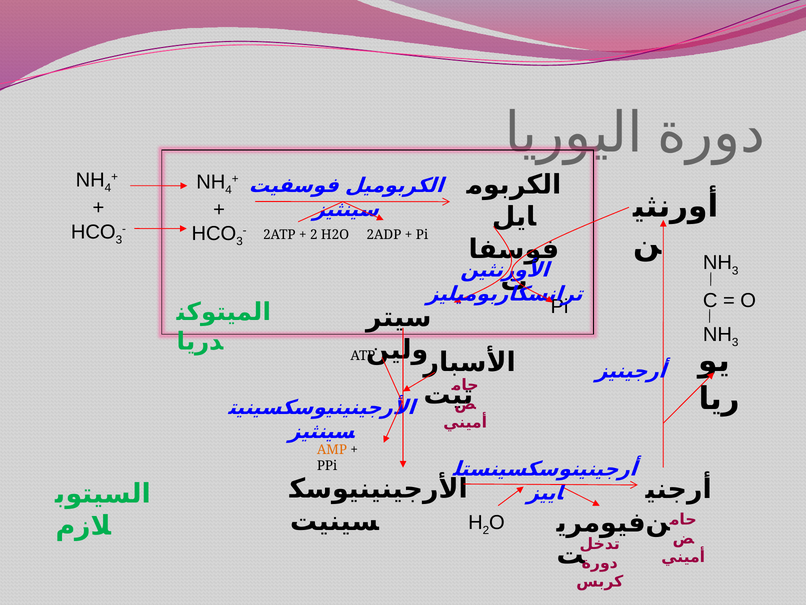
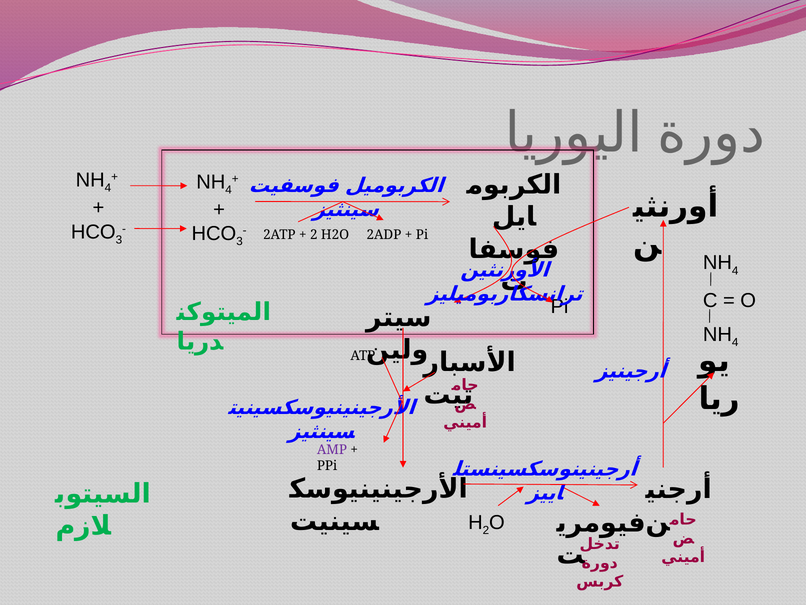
3: 3 -> 4 (735, 270)
3: 3 -> 4 (735, 342)
AMP colour: orange -> purple (332, 450)
